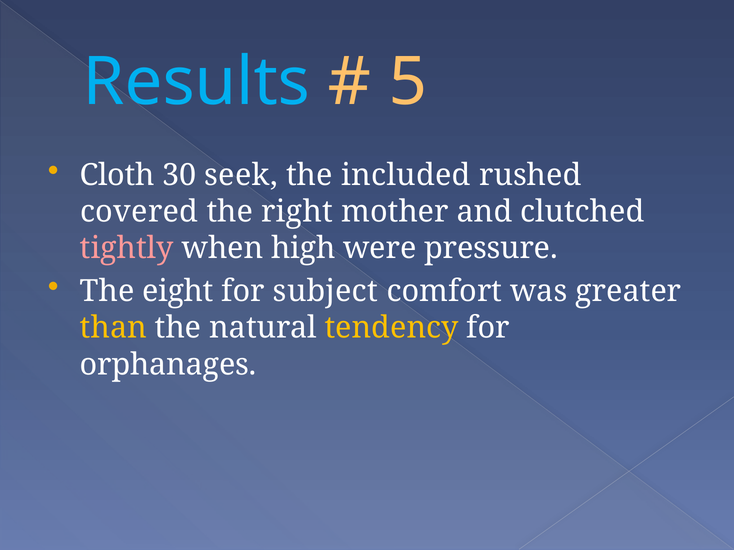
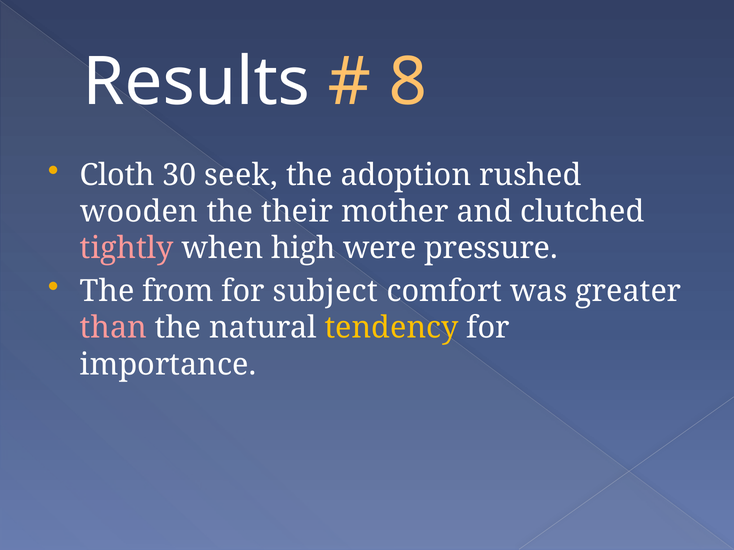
Results colour: light blue -> white (196, 82)
5: 5 -> 8 (408, 82)
included: included -> adoption (406, 175)
covered: covered -> wooden (139, 212)
right: right -> their (297, 212)
eight: eight -> from (178, 291)
than colour: yellow -> pink (113, 328)
orphanages: orphanages -> importance (168, 365)
